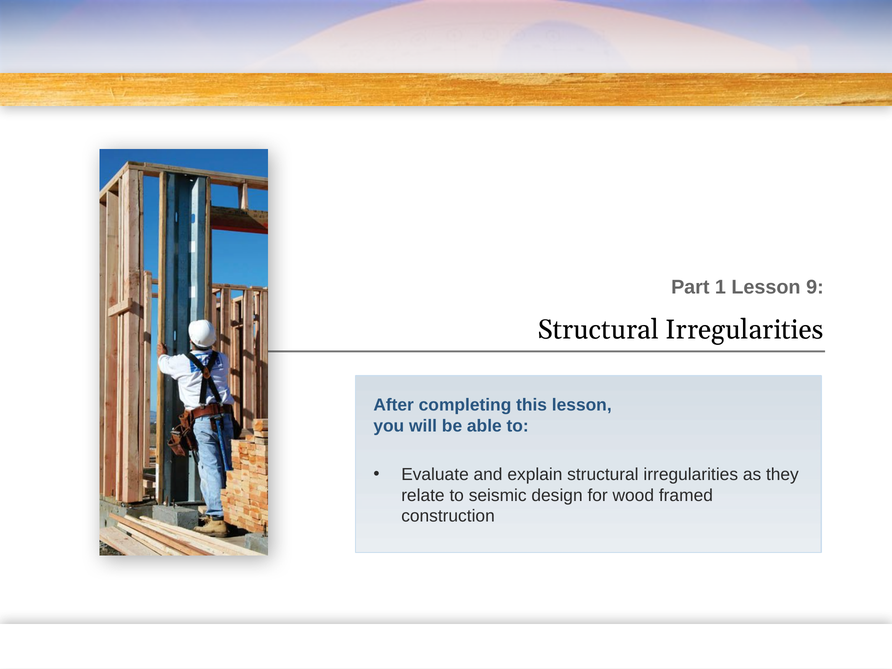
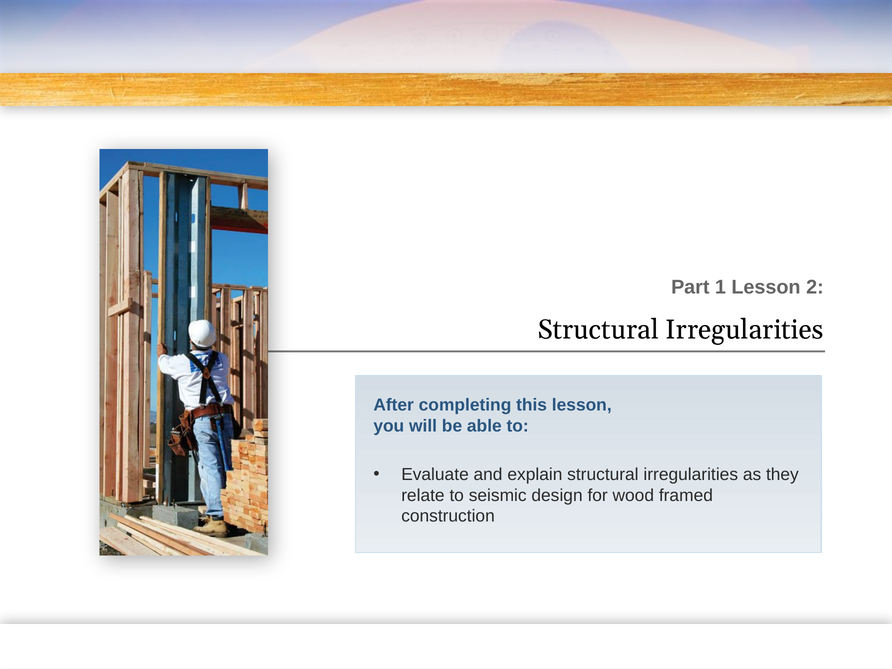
9: 9 -> 2 (815, 287)
